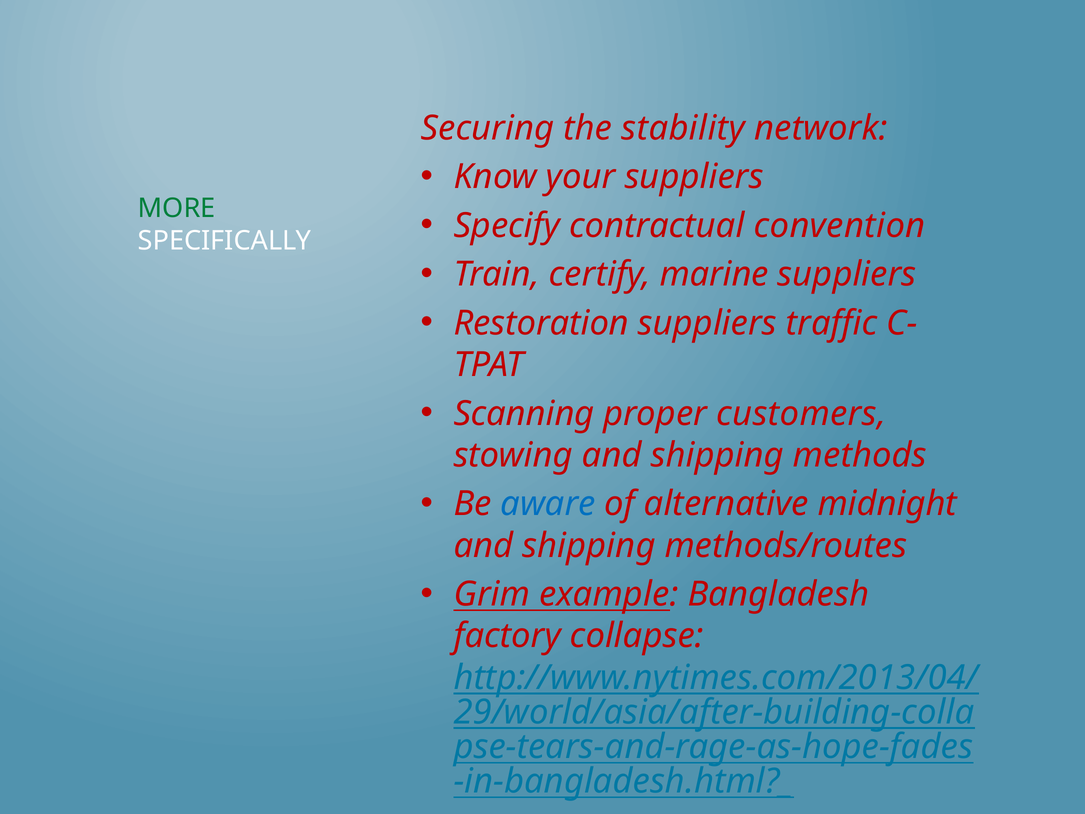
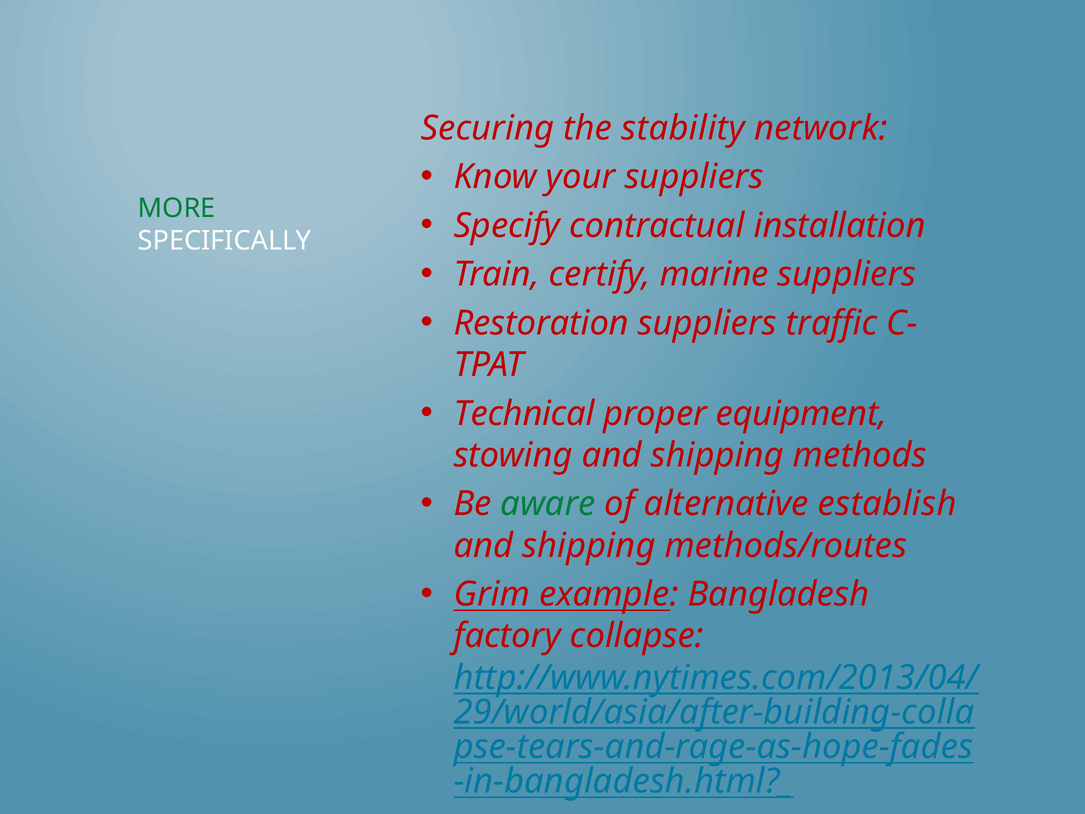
convention: convention -> installation (840, 226)
Scanning: Scanning -> Technical (524, 414)
customers: customers -> equipment (801, 414)
aware colour: blue -> green (548, 504)
midnight: midnight -> establish (887, 504)
